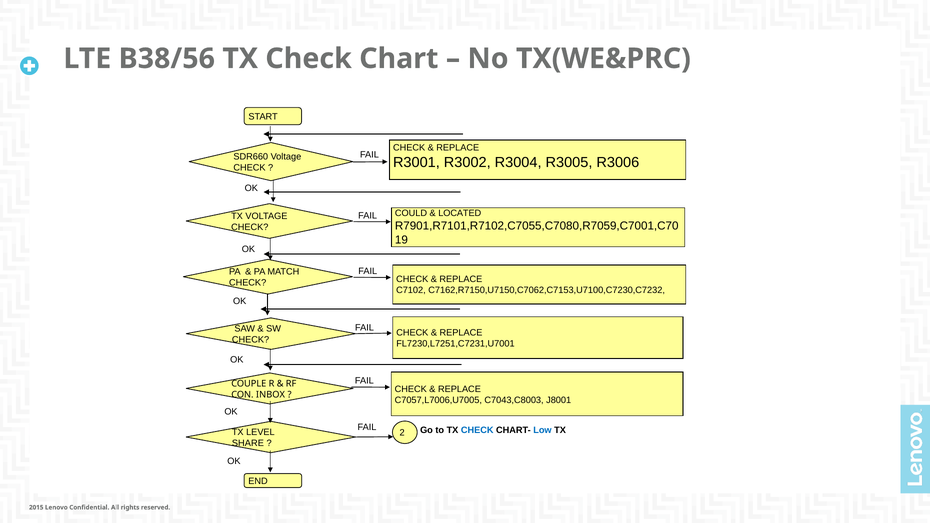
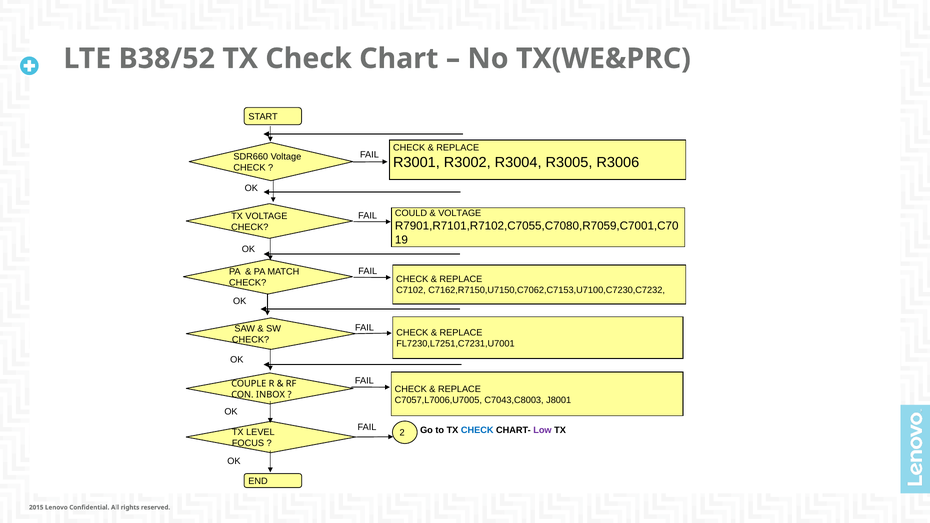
B38/56: B38/56 -> B38/52 (167, 59)
LOCATED: LOCATED -> VOLTAGE (460, 213)
Low colour: blue -> purple (542, 430)
SHARE: SHARE -> FOCUS (248, 443)
